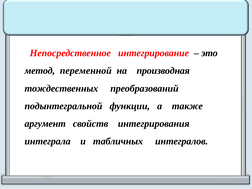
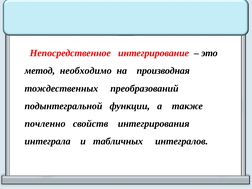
переменной: переменной -> необходимо (86, 71)
аргумент: аргумент -> почленно (45, 124)
